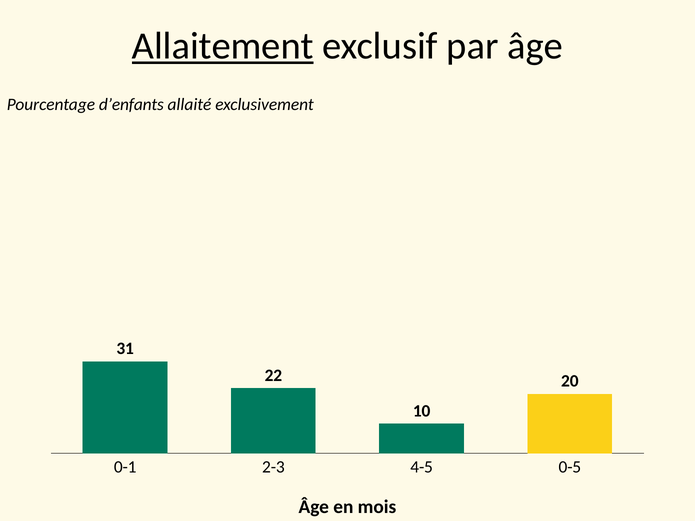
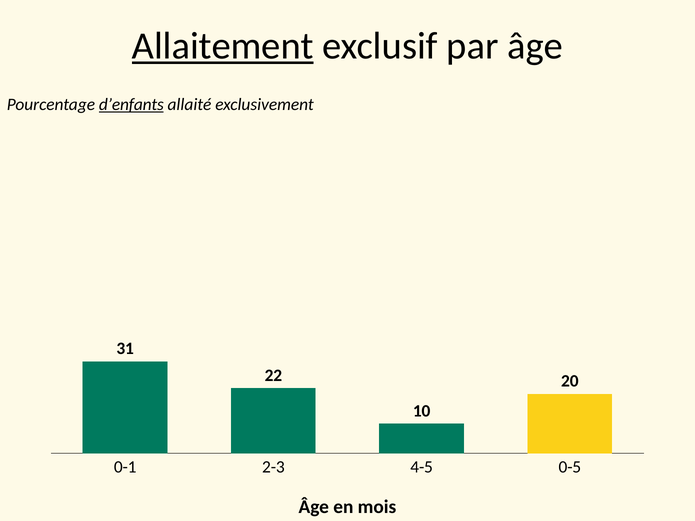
d’enfants underline: none -> present (131, 104)
